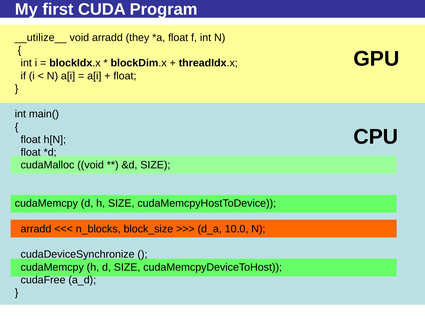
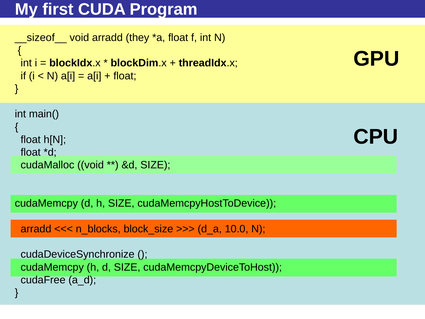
__utilize__: __utilize__ -> __sizeof__ (41, 38)
